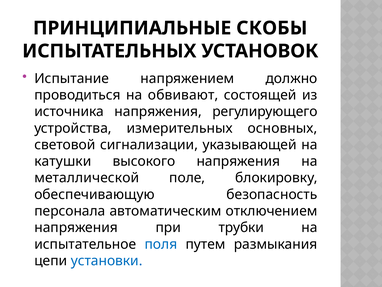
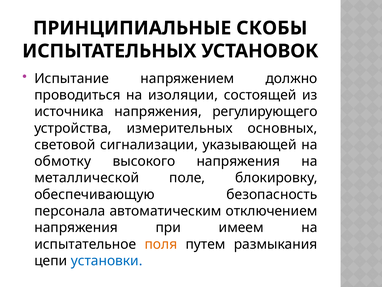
обвивают: обвивают -> изоляции (183, 95)
катушки: катушки -> обмотку (63, 161)
трубки: трубки -> имеем (241, 227)
поля colour: blue -> orange (161, 244)
